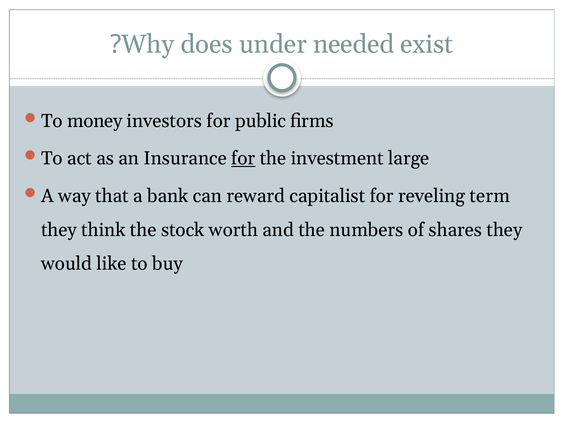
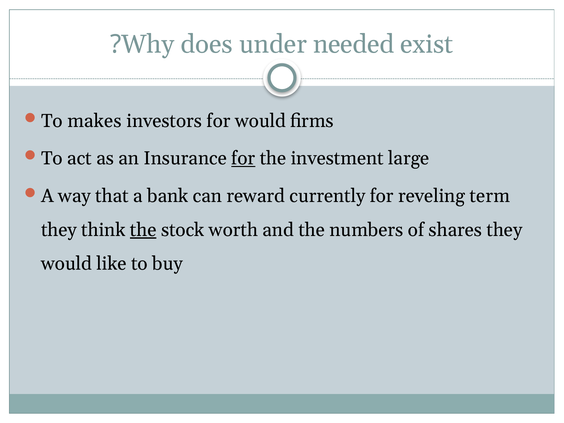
money: money -> makes (95, 121)
for public: public -> would (260, 121)
capitalist: capitalist -> currently (327, 196)
the underline: none -> present (143, 230)
